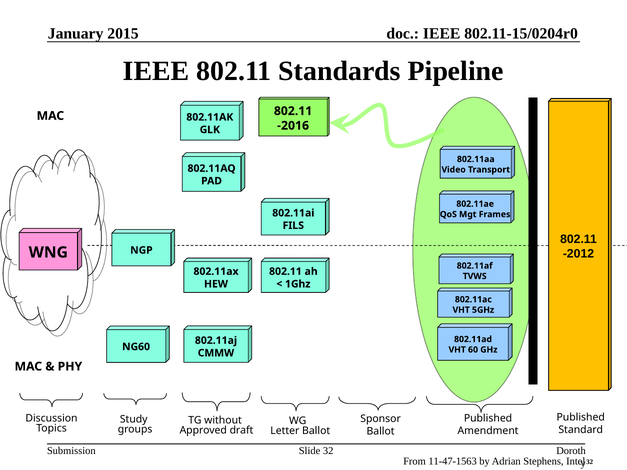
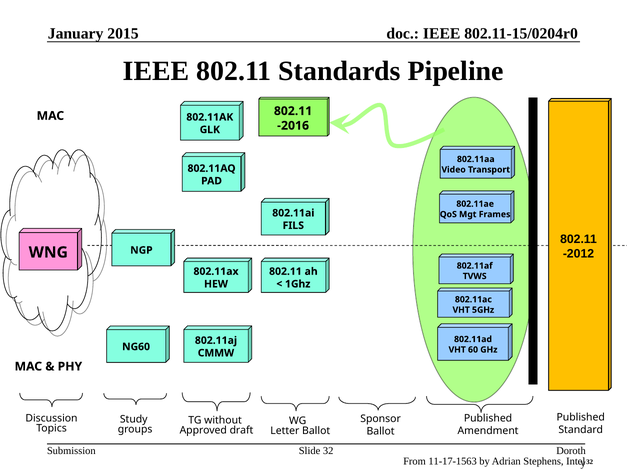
11-47-1563: 11-47-1563 -> 11-17-1563 (453, 462)
